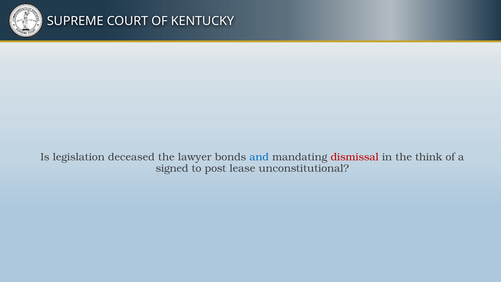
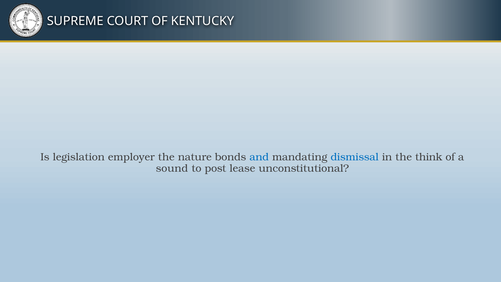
deceased: deceased -> employer (131, 157)
lawyer: lawyer -> nature (195, 157)
dismissal colour: red -> blue (355, 157)
signed: signed -> sound (172, 168)
